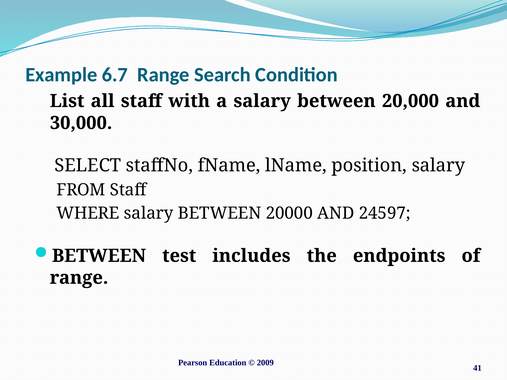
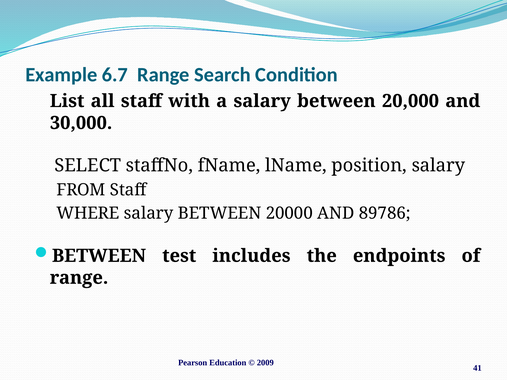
24597: 24597 -> 89786 (385, 214)
